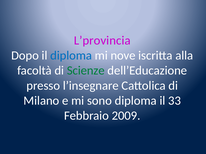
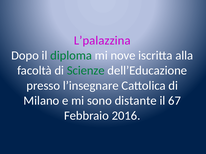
L’provincia: L’provincia -> L’palazzina (102, 41)
diploma colour: blue -> green (71, 56)
sono diploma: diploma -> distante (136, 101)
33: 33 -> 67 (175, 101)
2009: 2009 -> 2016 (126, 116)
